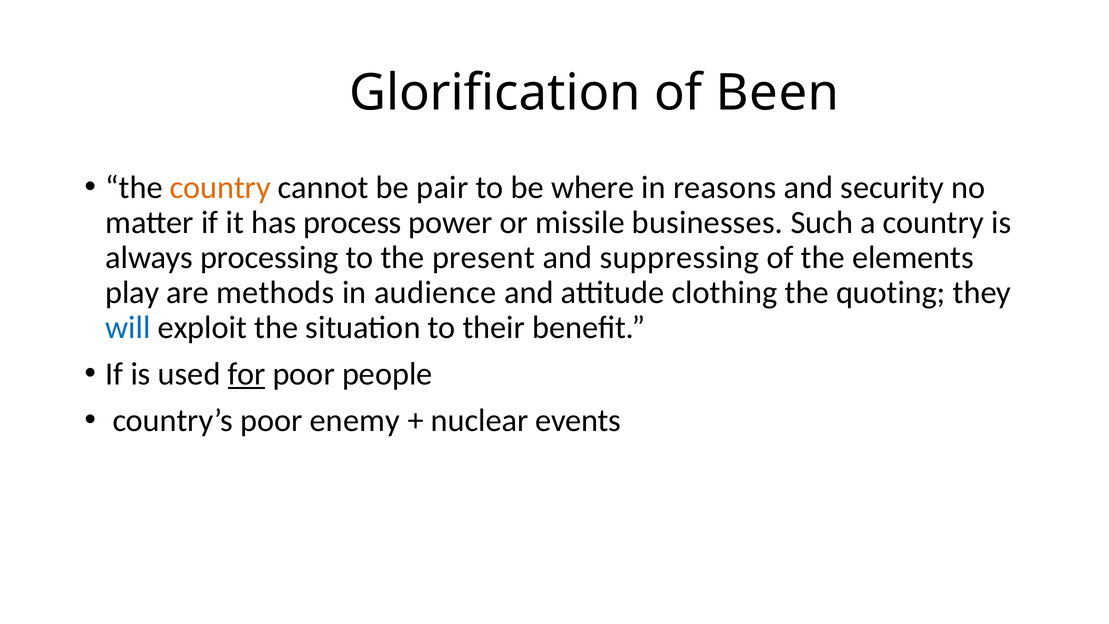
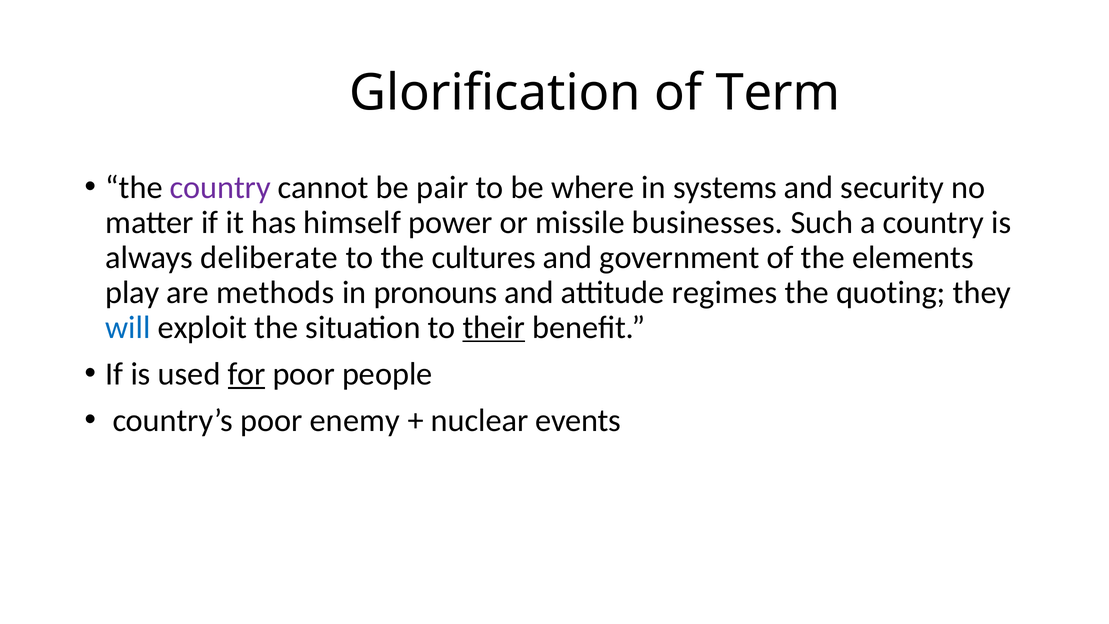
Been: Been -> Term (778, 93)
country colour: orange -> purple (220, 188)
reasons: reasons -> systems (725, 188)
process: process -> himself (352, 222)
processing: processing -> deliberate (269, 257)
present: present -> cultures (484, 257)
suppressing: suppressing -> government (679, 257)
audience: audience -> pronouns (435, 292)
clothing: clothing -> regimes (725, 292)
their underline: none -> present (494, 327)
